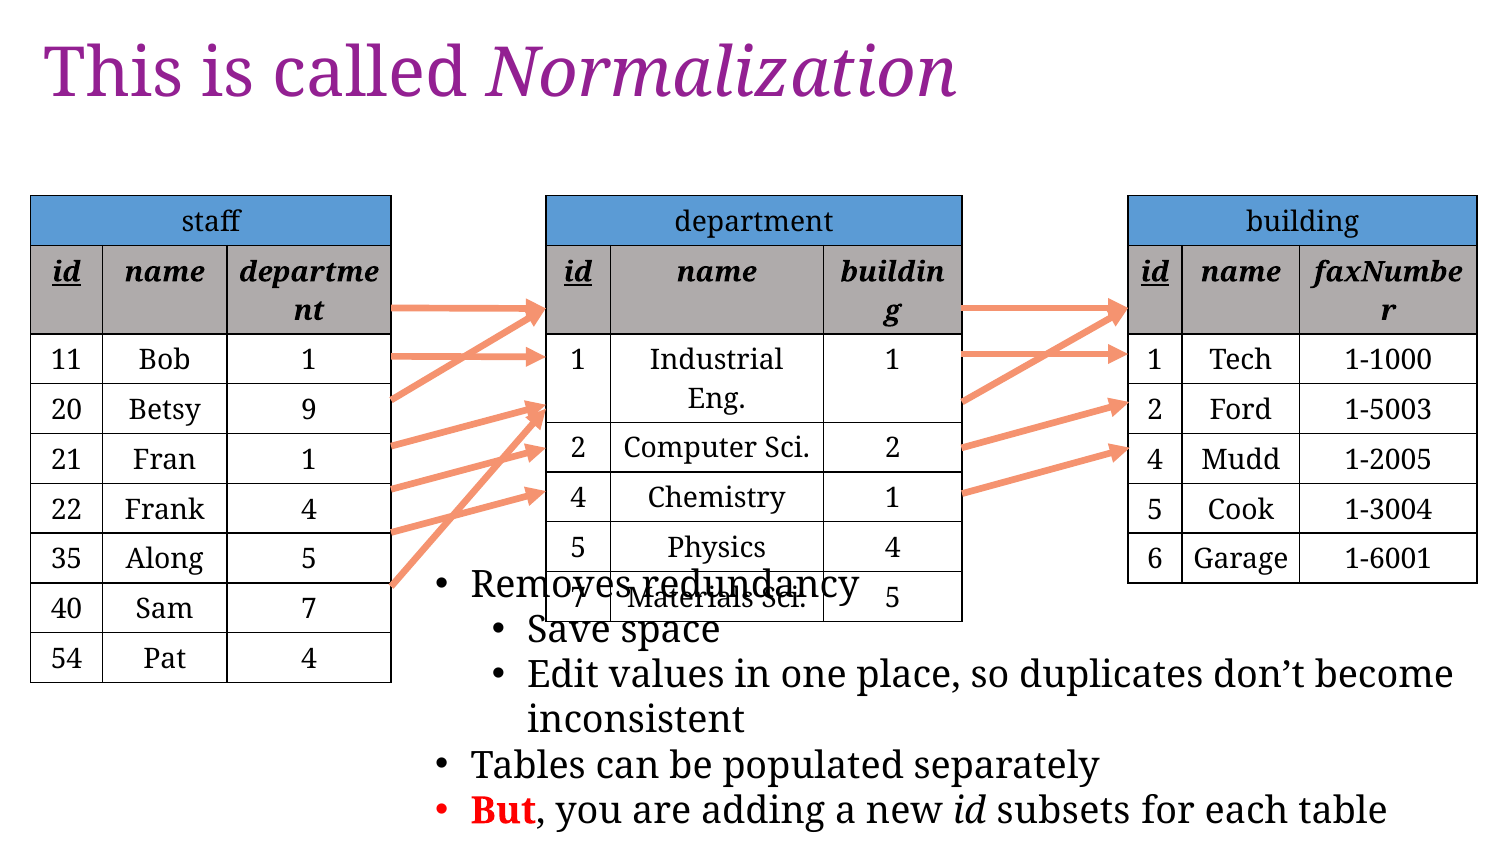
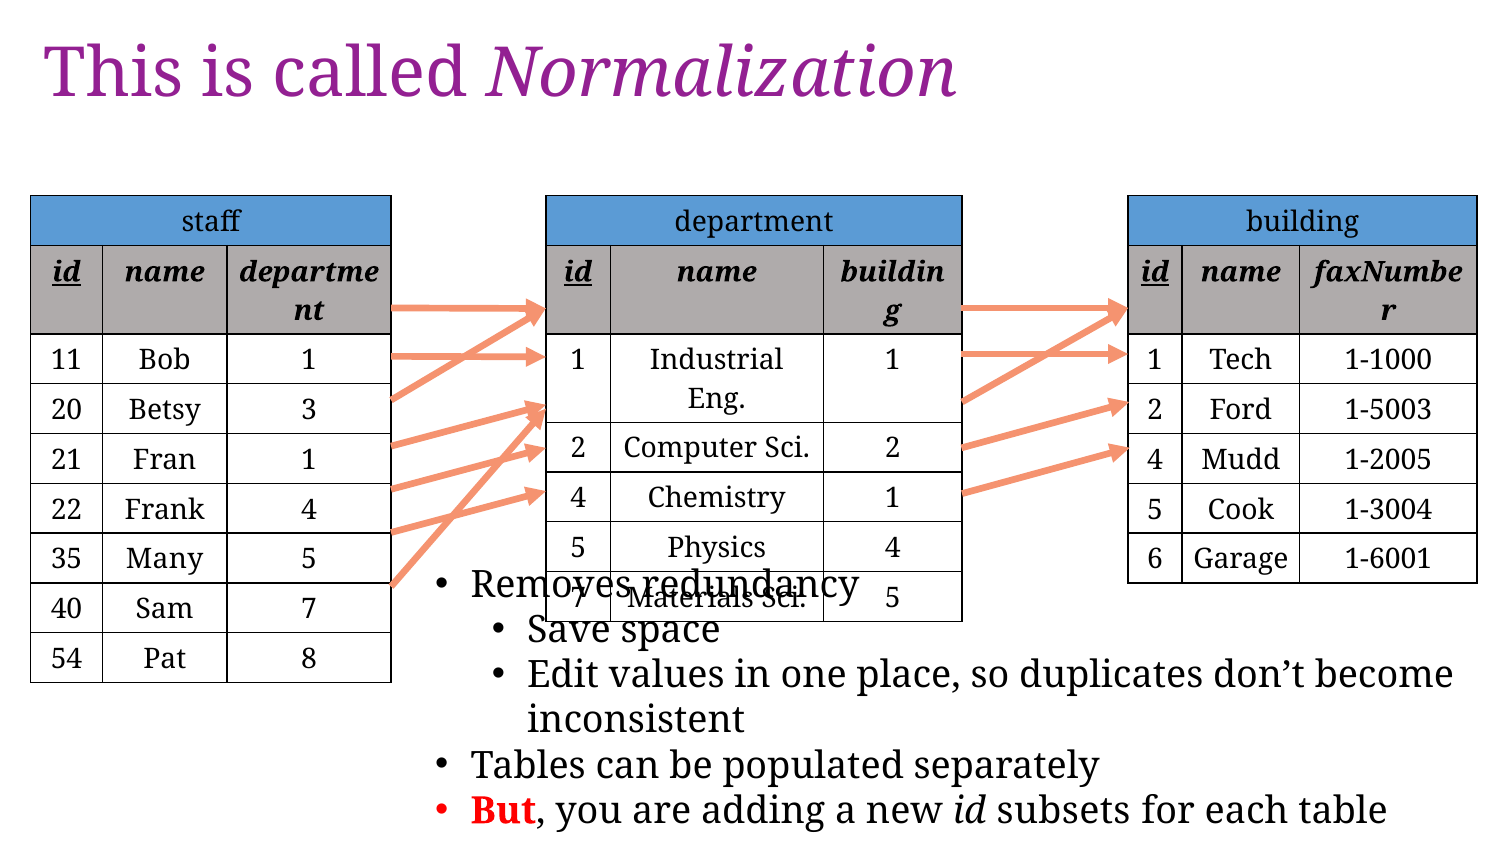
9: 9 -> 3 (309, 410)
Along: Along -> Many (165, 560)
Pat 4: 4 -> 8 (309, 659)
